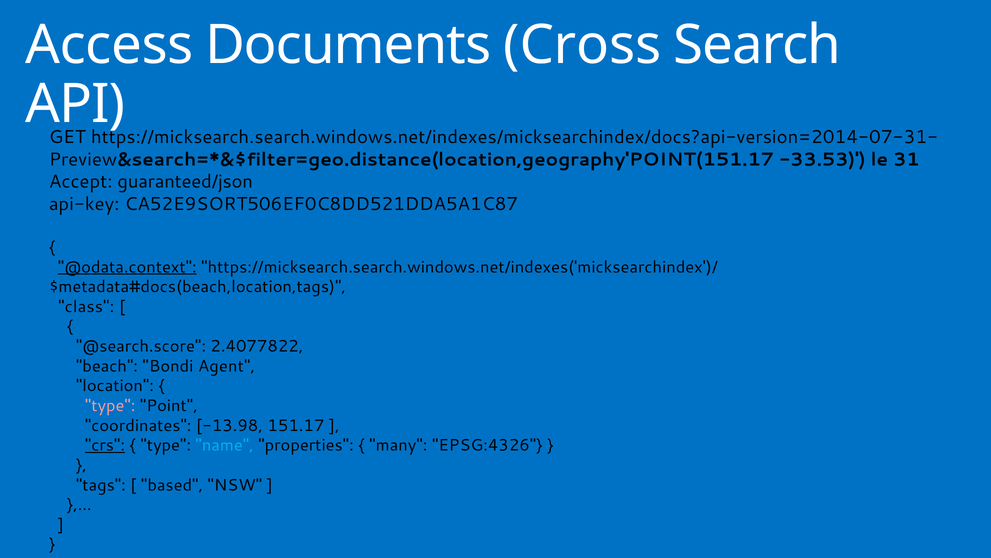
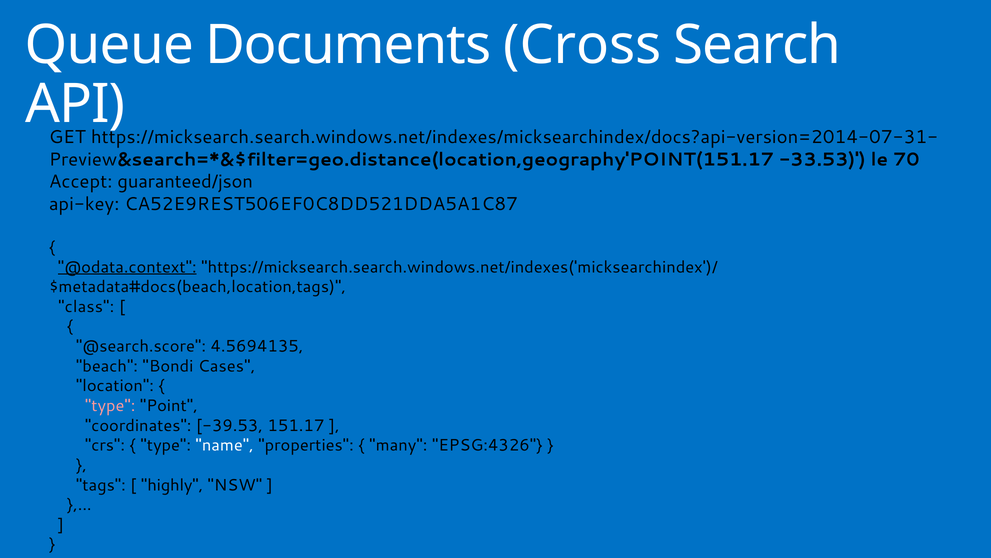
Access: Access -> Queue (109, 45)
31: 31 -> 70 (906, 159)
CA52E9SORT506EF0C8DD521DDA5A1C87: CA52E9SORT506EF0C8DD521DDA5A1C87 -> CA52E9REST506EF0C8DD521DDA5A1C87 (321, 204)
2.4077822: 2.4077822 -> 4.5694135 (257, 346)
Agent: Agent -> Cases (227, 366)
-13.98: -13.98 -> -39.53 (229, 425)
crs underline: present -> none (105, 445)
name colour: light blue -> white (225, 445)
based: based -> highly (172, 484)
